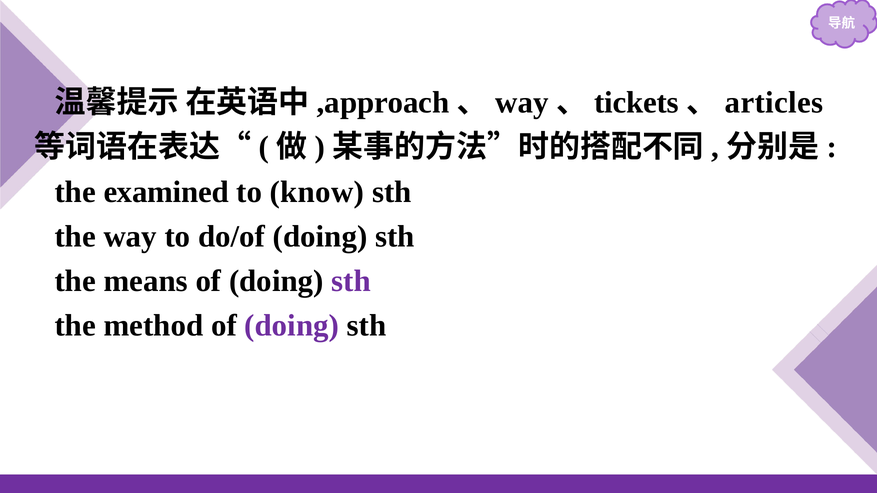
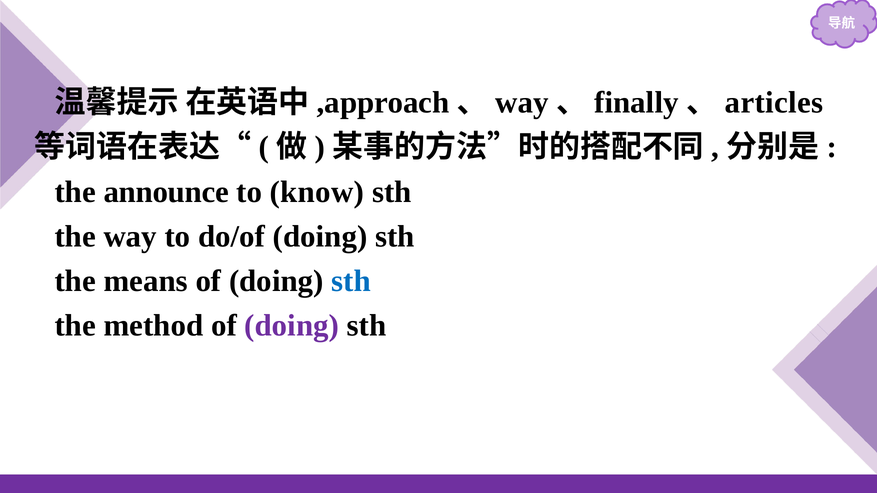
tickets: tickets -> finally (636, 103)
examined: examined -> announce (166, 192)
sth colour: purple -> blue (351, 281)
